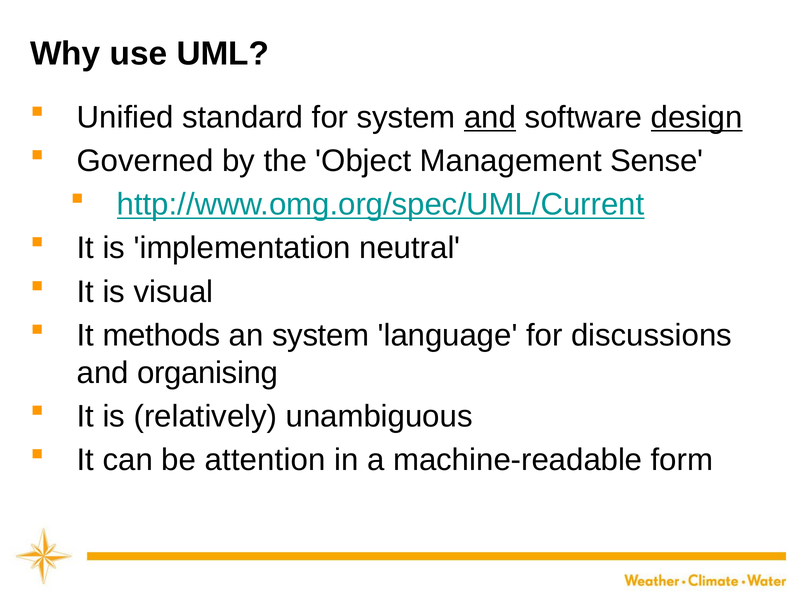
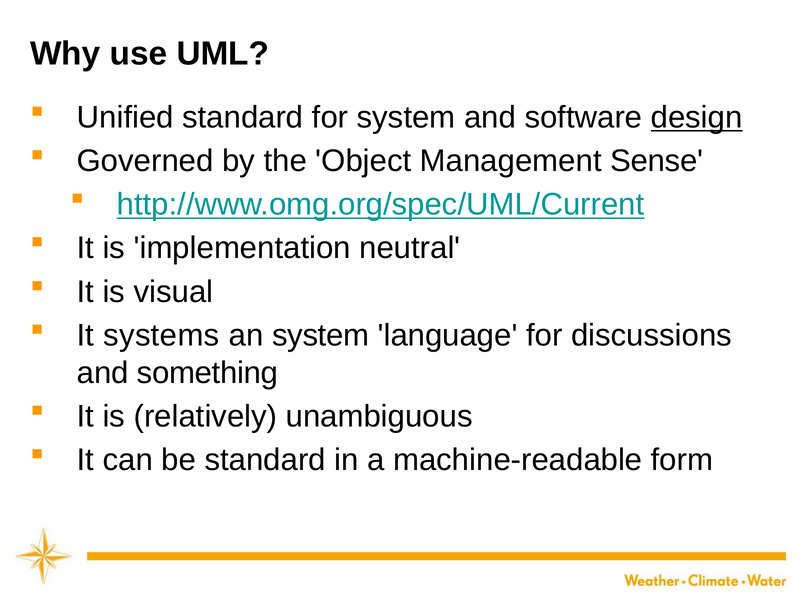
and underline: present -> none (490, 117)
methods: methods -> systems (161, 335)
organising: organising -> something (208, 373)
be attention: attention -> standard (265, 460)
